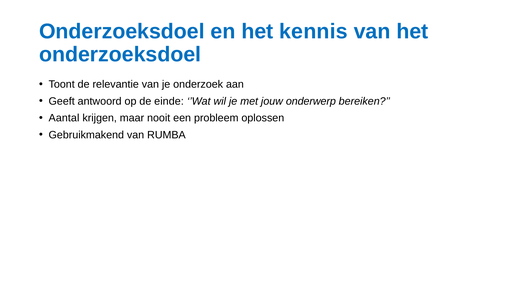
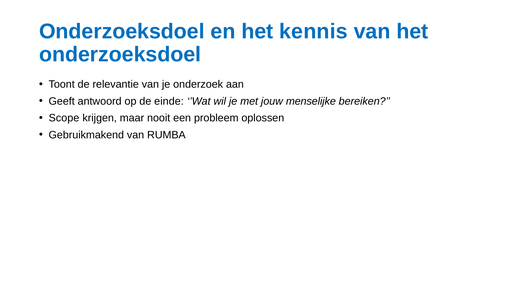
onderwerp: onderwerp -> menselijke (311, 101)
Aantal: Aantal -> Scope (64, 118)
